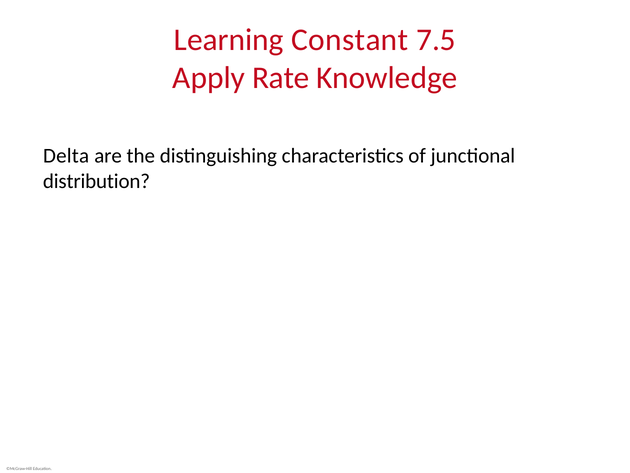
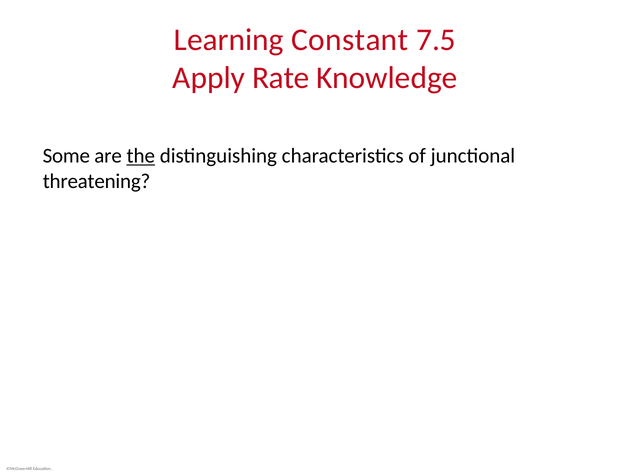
Delta: Delta -> Some (66, 156)
the underline: none -> present (141, 156)
distribution: distribution -> threatening (97, 181)
